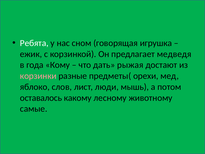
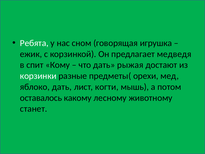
года: года -> спит (35, 65)
корзинки colour: pink -> white (38, 76)
яблоко слов: слов -> дать (62, 87)
люди: люди -> когти (107, 87)
самые: самые -> станет (34, 109)
